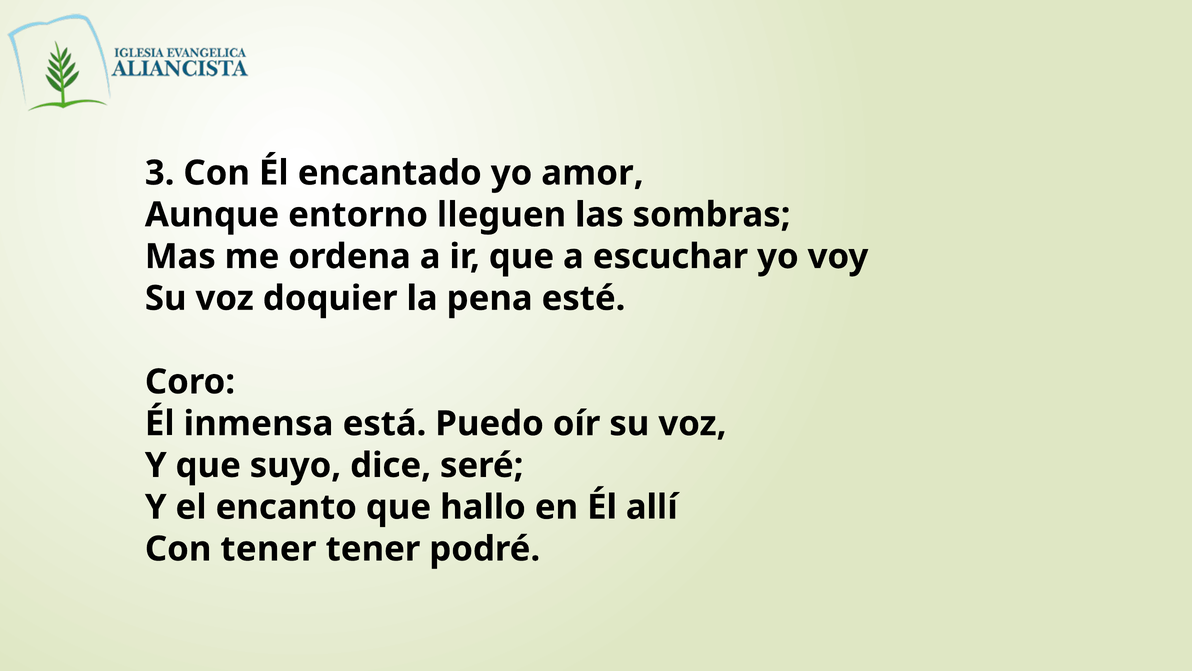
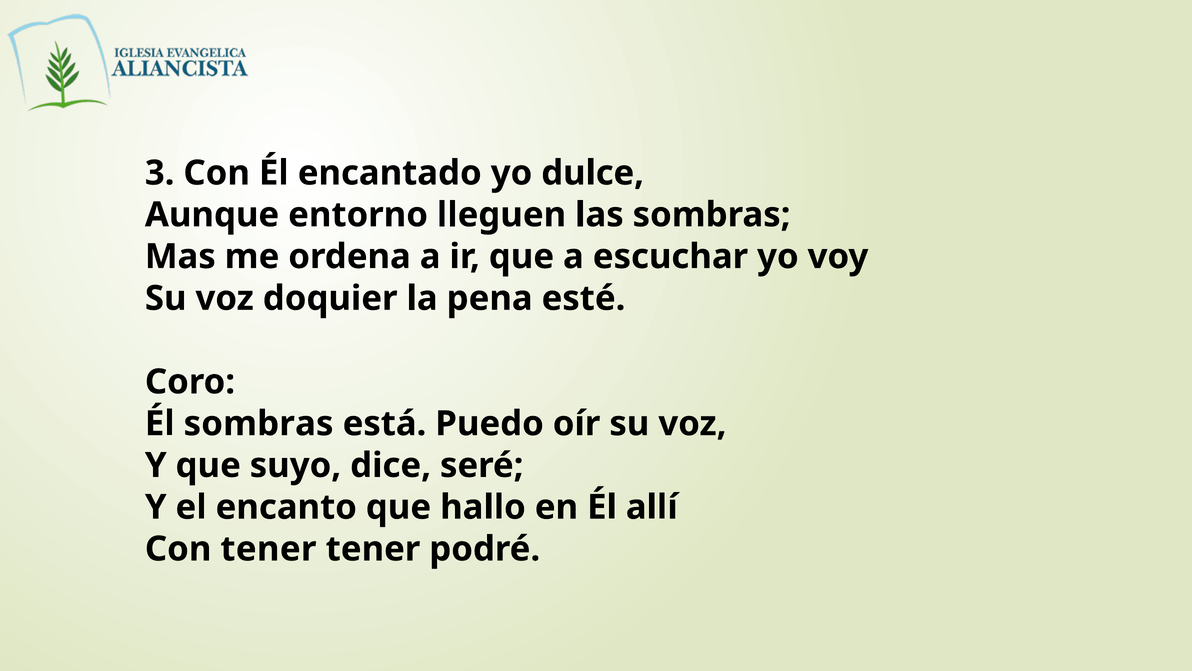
amor: amor -> dulce (593, 173)
Él inmensa: inmensa -> sombras (259, 423)
